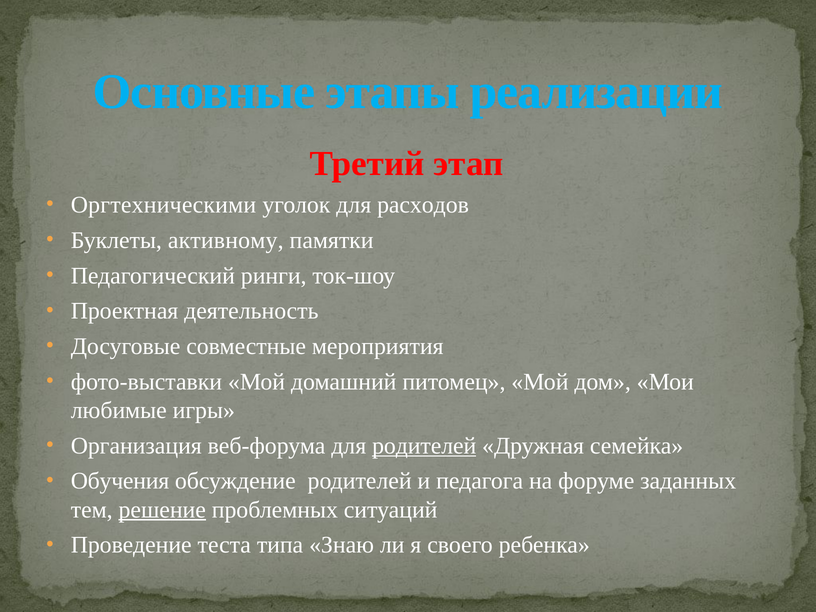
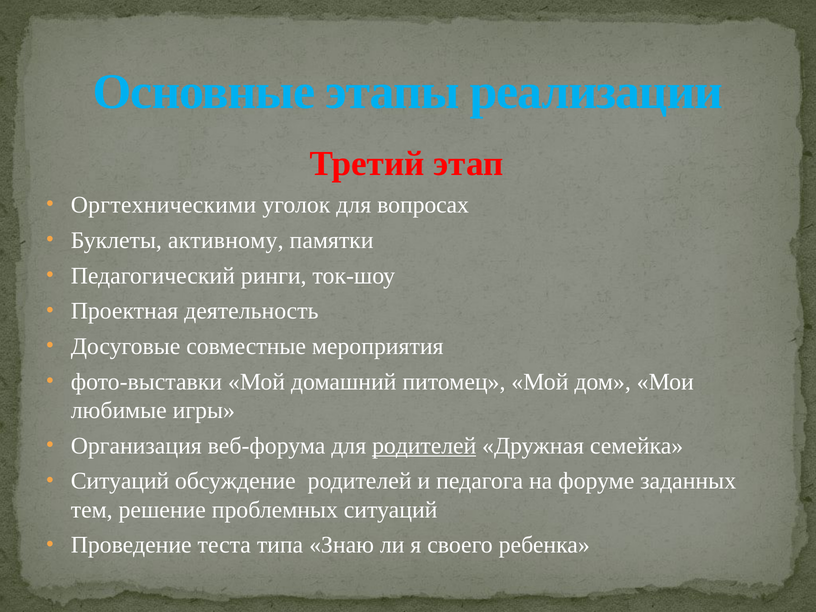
расходов: расходов -> вопросах (423, 205)
Обучения: Обучения -> Ситуаций (120, 481)
решение underline: present -> none (162, 510)
